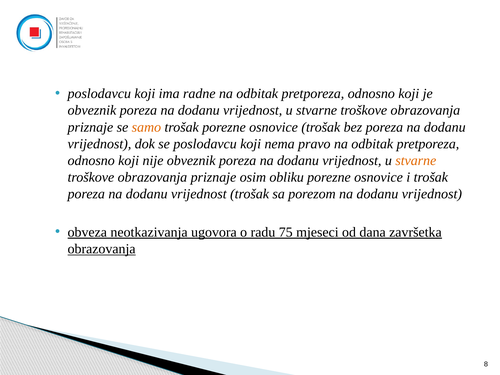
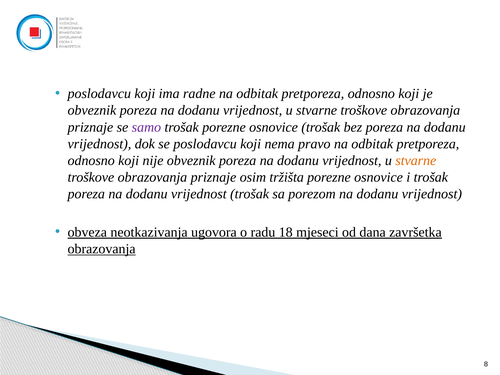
samo colour: orange -> purple (146, 127)
obliku: obliku -> tržišta (287, 177)
75: 75 -> 18 (286, 232)
